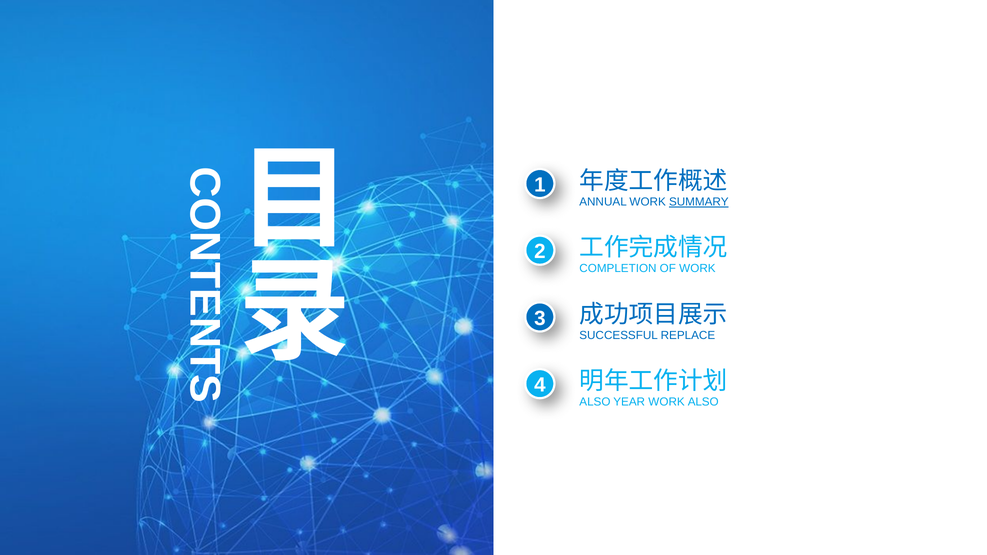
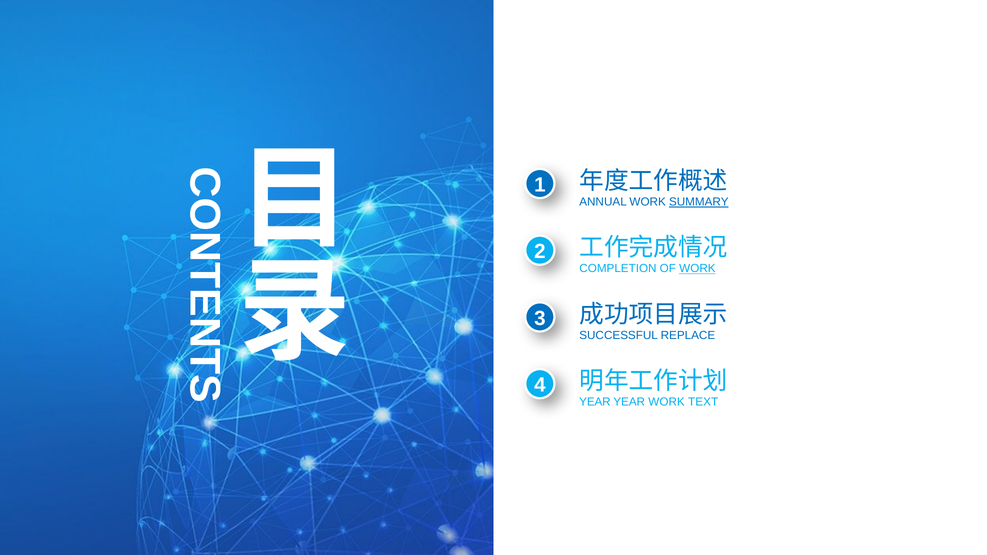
WORK underline: none -> present (697, 269)
ALSO: ALSO -> YEAR (595, 402)
WORK ALSO: ALSO -> TEXT (703, 402)
